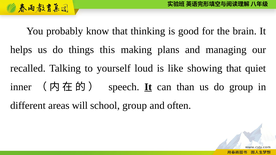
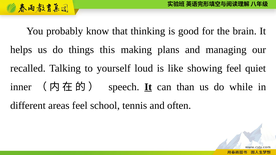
showing that: that -> feel (234, 68)
do group: group -> while (241, 87)
areas will: will -> feel (80, 106)
school group: group -> tennis (135, 106)
